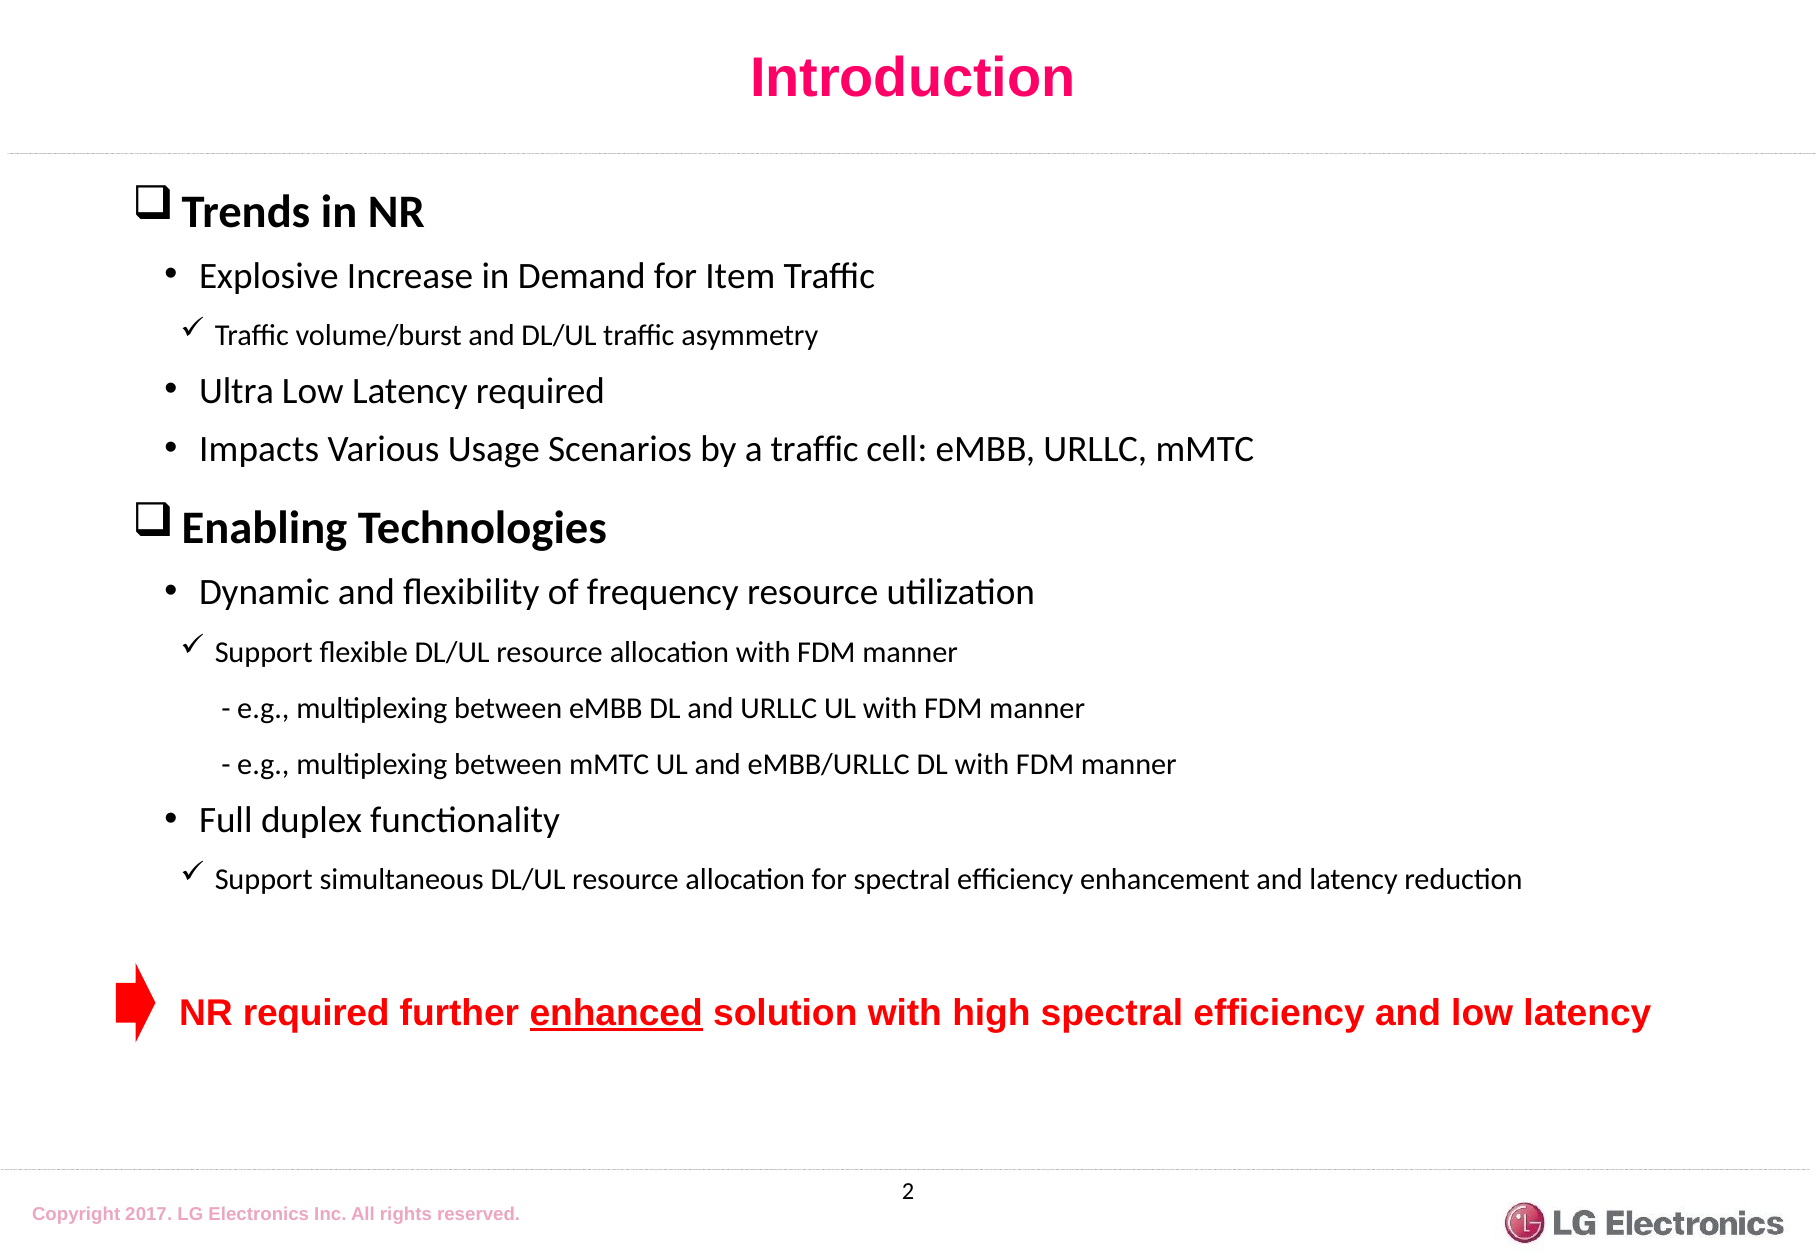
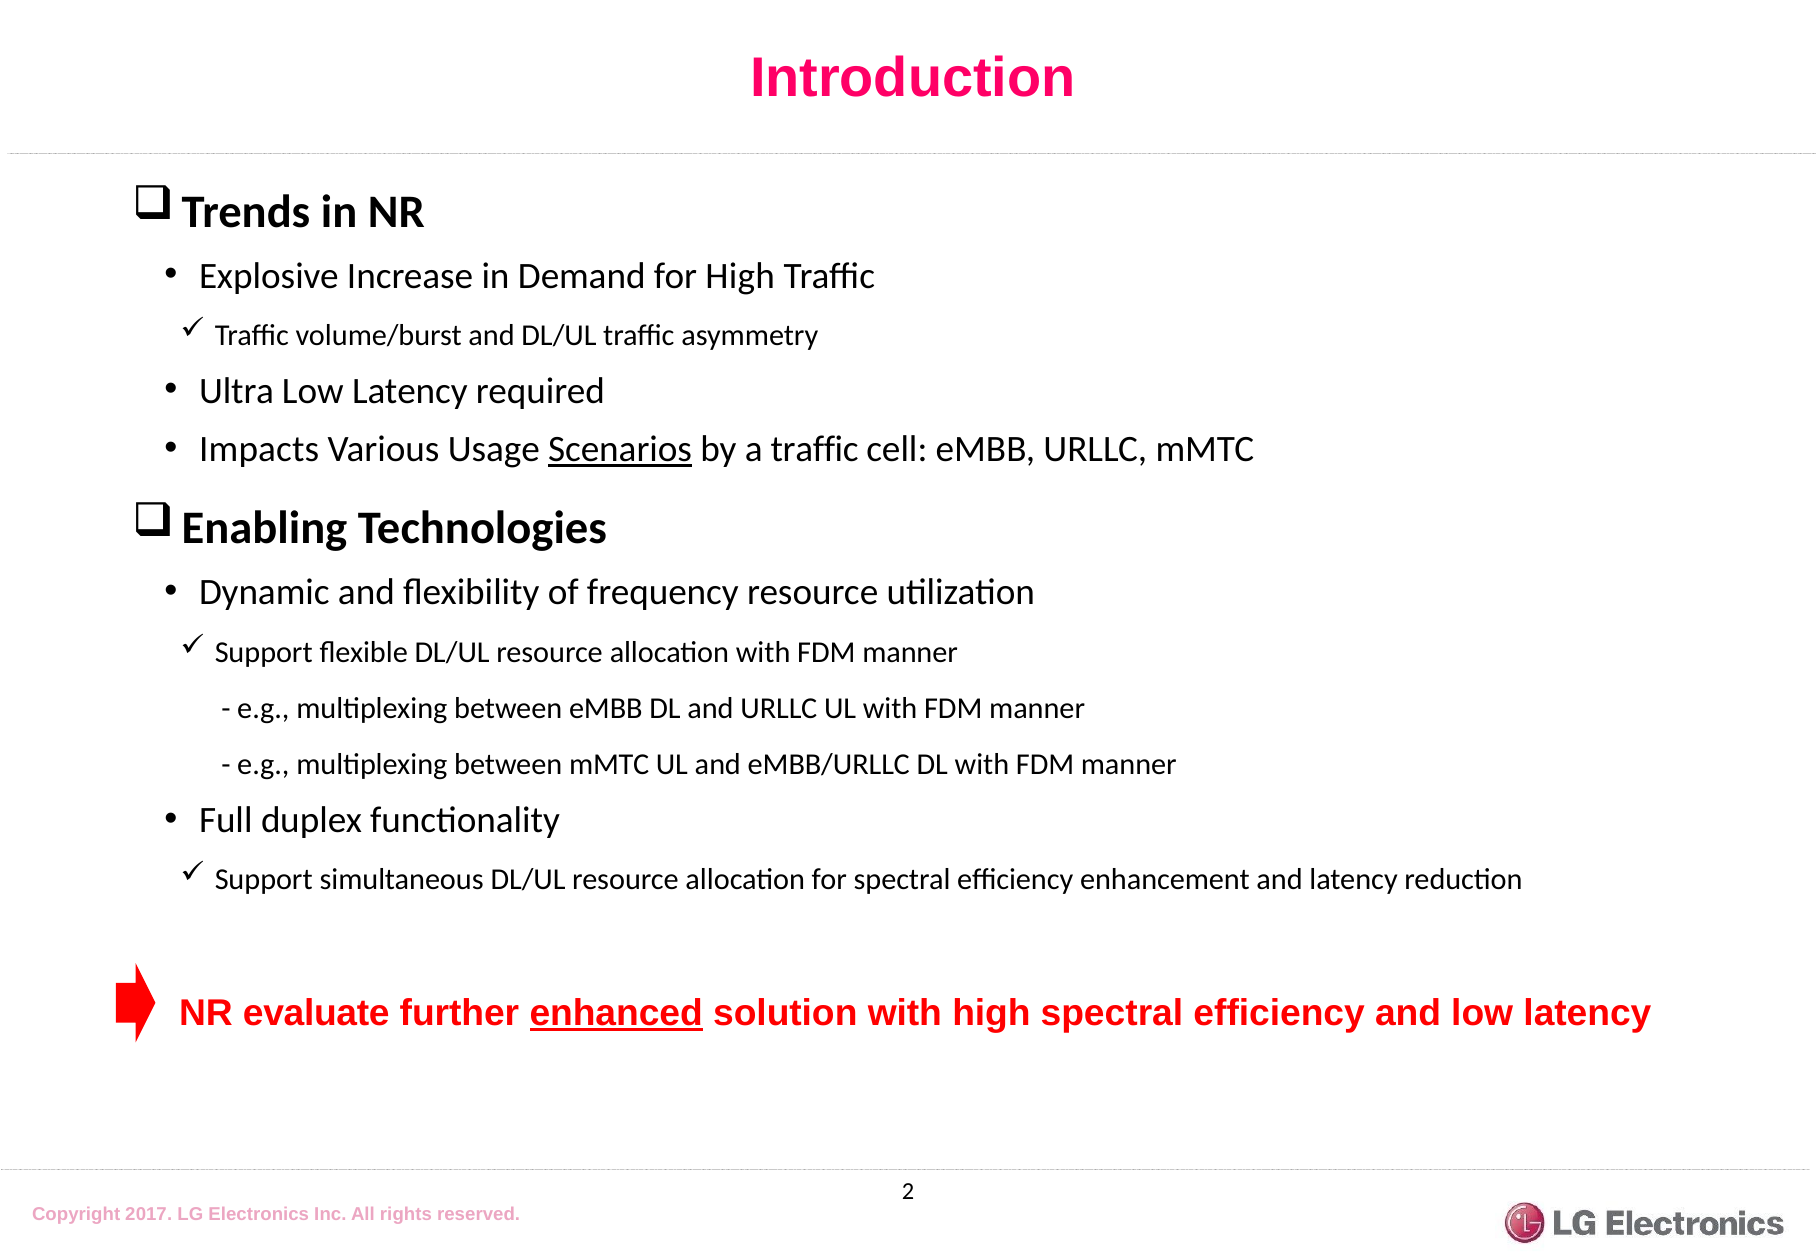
for Item: Item -> High (740, 276)
Scenarios underline: none -> present (620, 450)
NR required: required -> evaluate (316, 1014)
